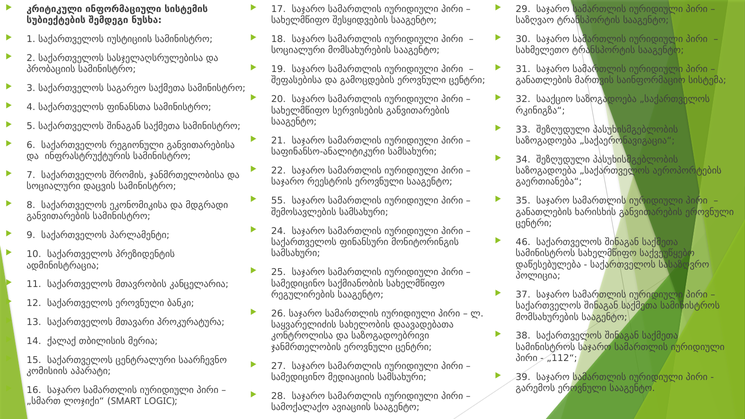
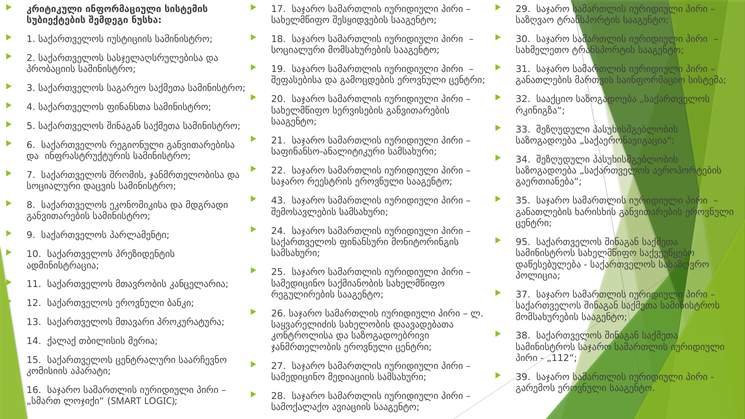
55: 55 -> 43 (279, 201)
46: 46 -> 95 (523, 242)
